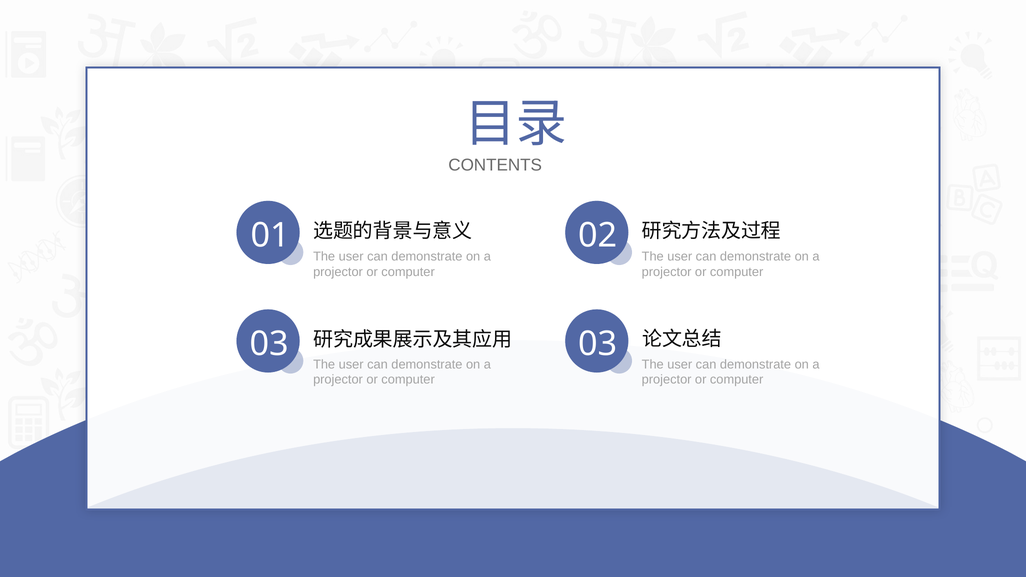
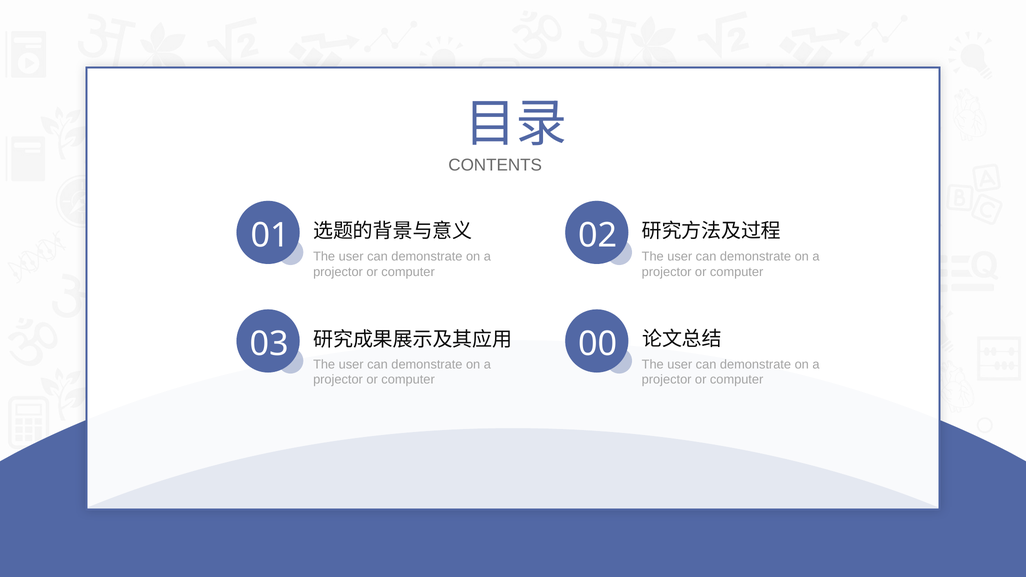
03 03: 03 -> 00 (598, 344)
